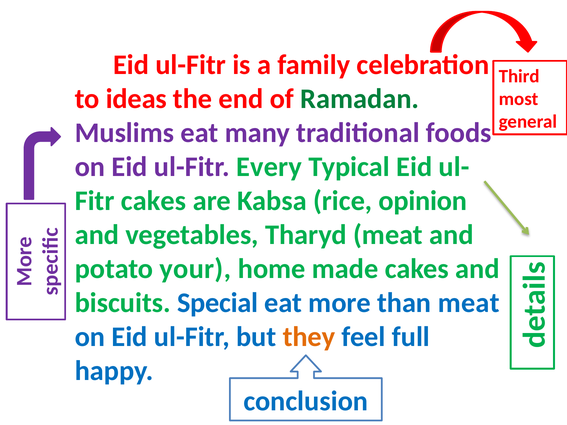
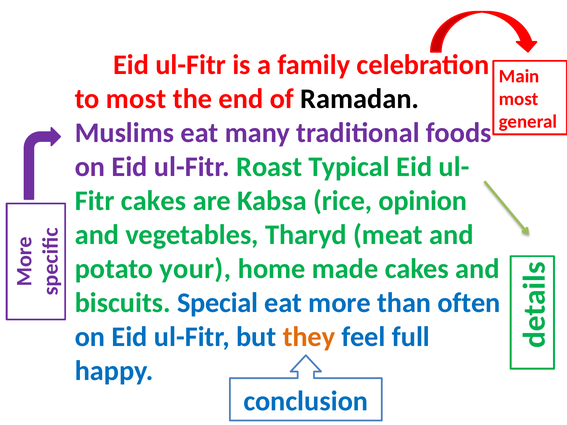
Third: Third -> Main (519, 76)
to ideas: ideas -> most (136, 99)
Ramadan colour: green -> black (360, 99)
Every: Every -> Roast (269, 167)
than meat: meat -> often (469, 303)
